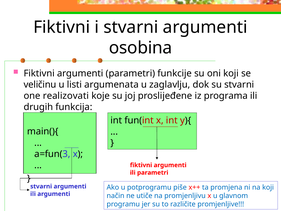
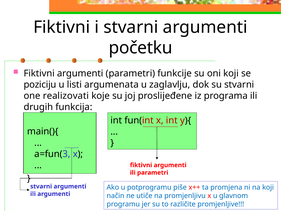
osobina: osobina -> početku (141, 48)
veličinu: veličinu -> poziciju (40, 84)
